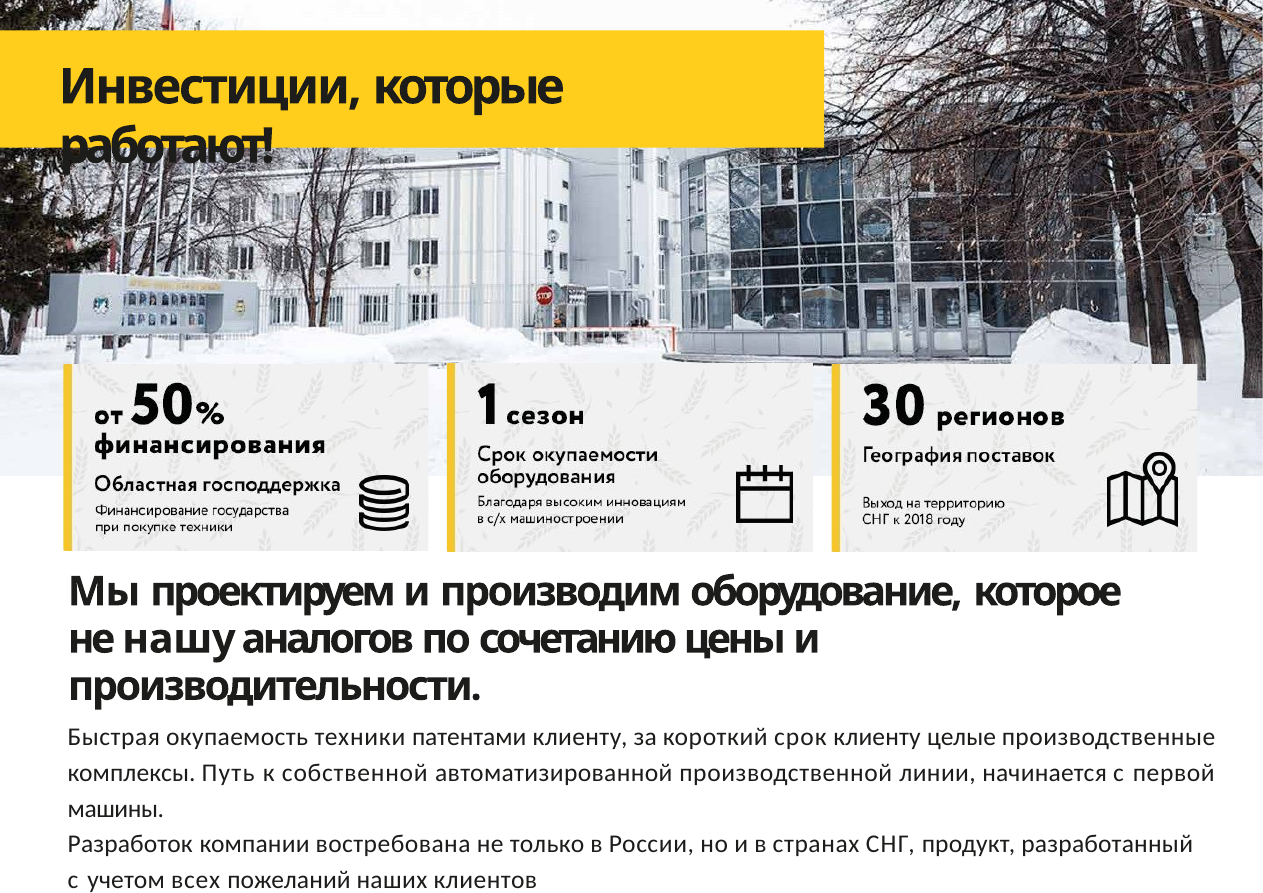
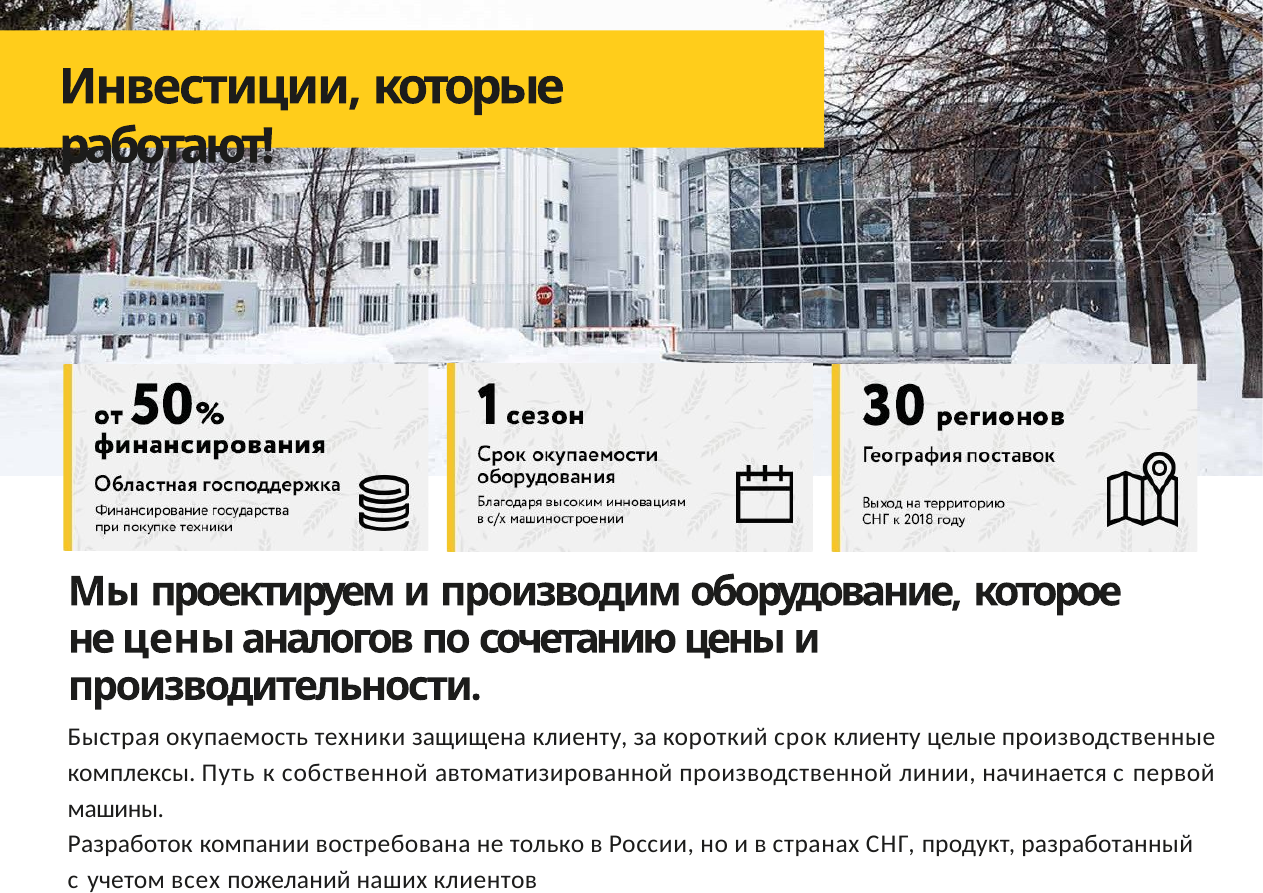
не нашу: нашу -> цены (179, 639)
патентами: патентами -> защищена (469, 737)
